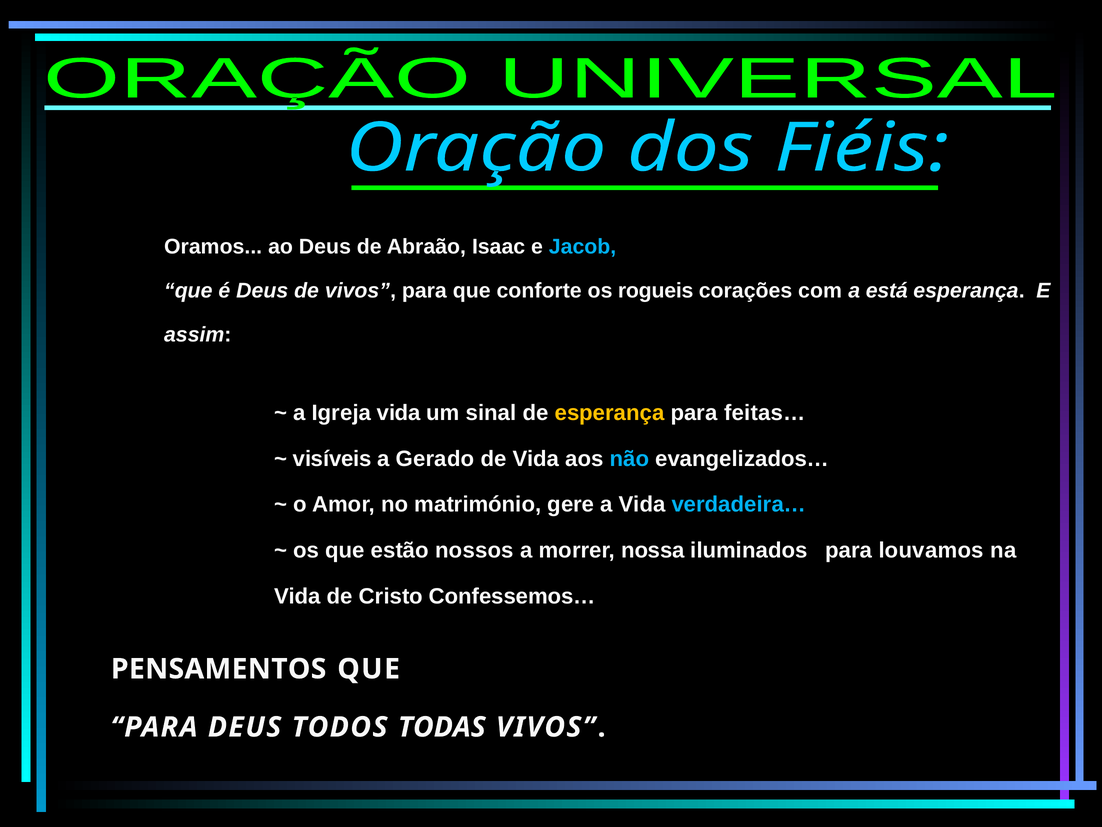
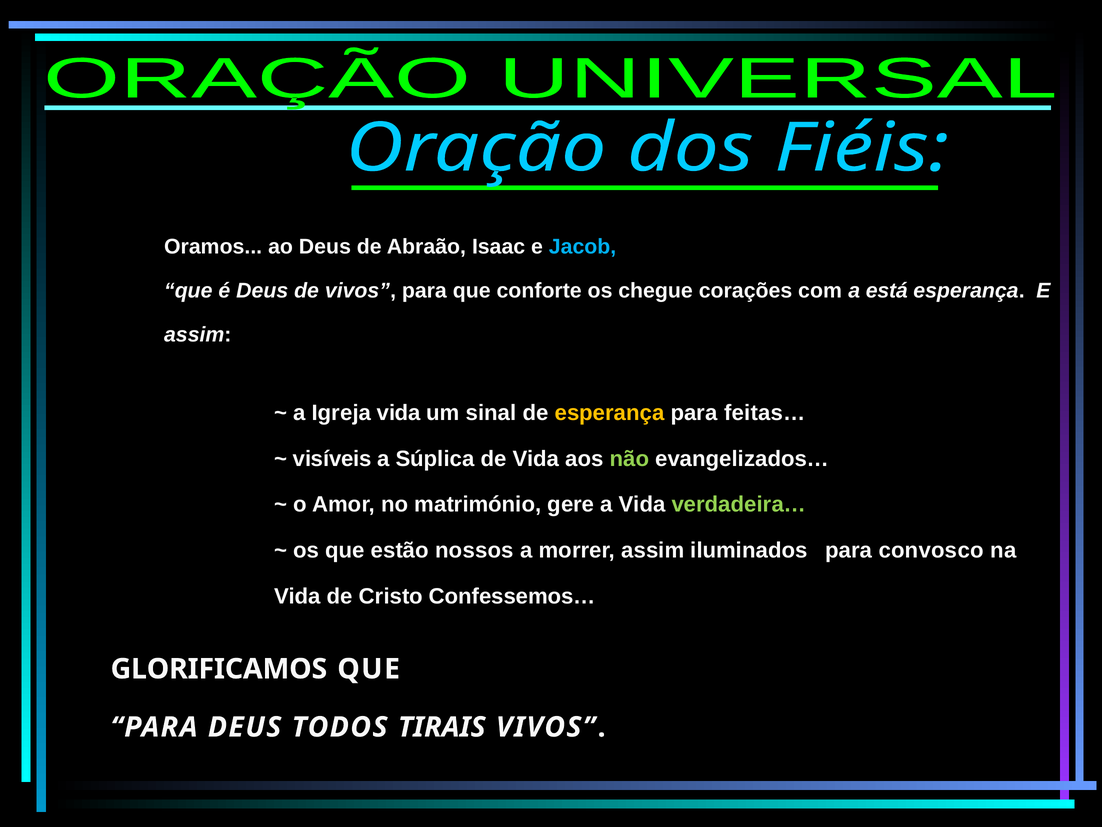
rogueis: rogueis -> chegue (656, 291)
Gerado: Gerado -> Súplica (435, 458)
não colour: light blue -> light green (629, 458)
verdadeira… colour: light blue -> light green (739, 504)
morrer nossa: nossa -> assim (653, 550)
louvamos: louvamos -> convosco (931, 550)
PENSAMENTOS: PENSAMENTOS -> GLORIFICAMOS (219, 669)
TODAS: TODAS -> TIRAIS (442, 727)
